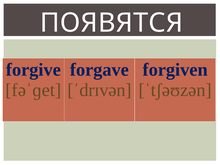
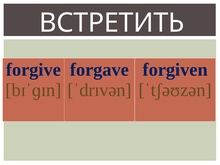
ПОЯВЯТСЯ: ПОЯВЯТСЯ -> ВСТРЕТИТЬ (112, 23)
fəˈɡet: fəˈɡet -> bɪˈɡɪn (33, 90)
